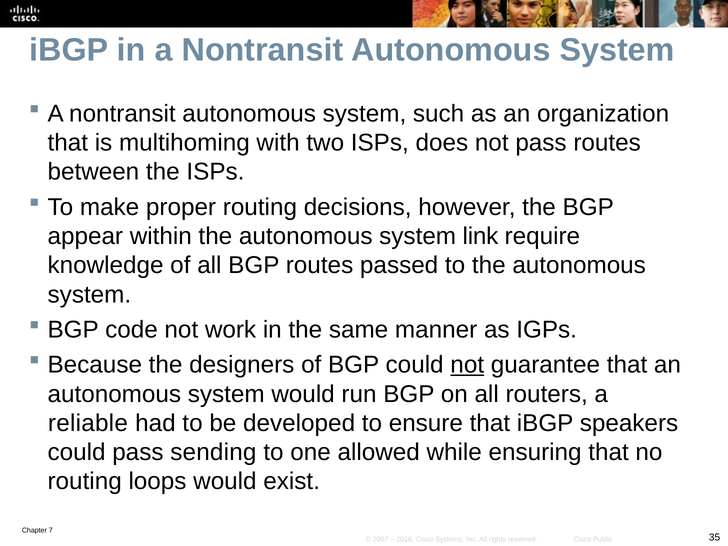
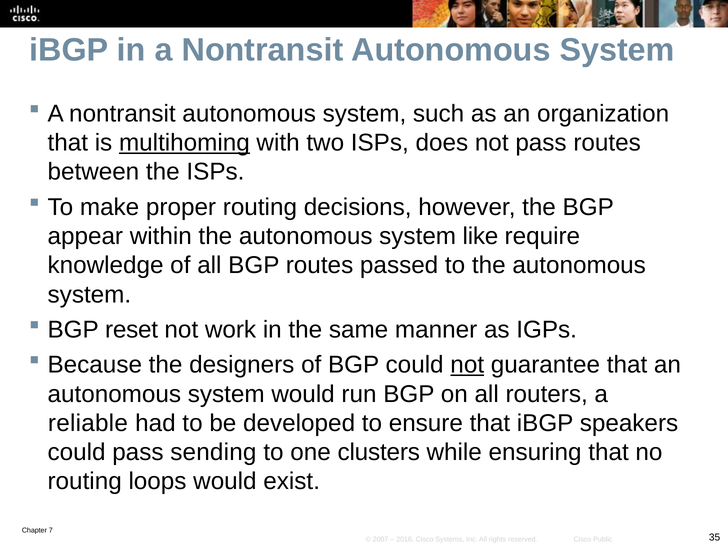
multihoming underline: none -> present (184, 143)
link: link -> like (480, 236)
code: code -> reset (132, 330)
allowed: allowed -> clusters (379, 452)
